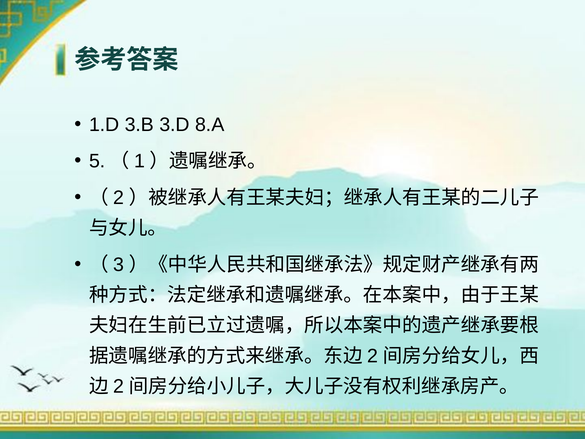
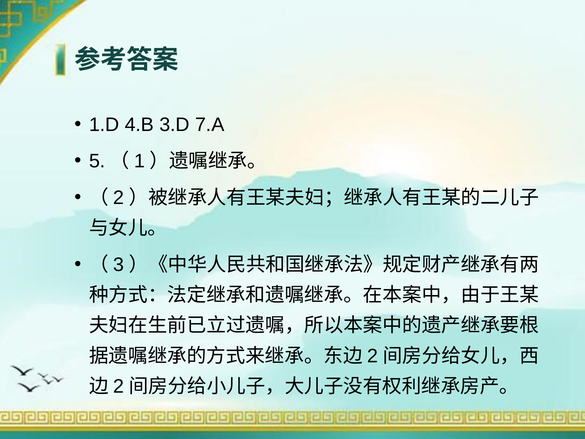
3.B: 3.B -> 4.B (139, 125)
8.A: 8.A -> 7.A (210, 125)
